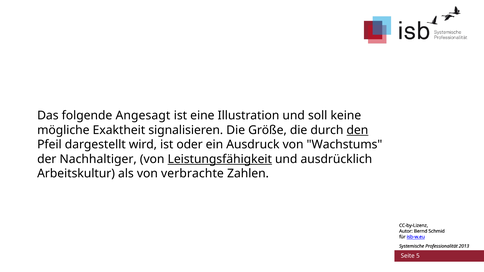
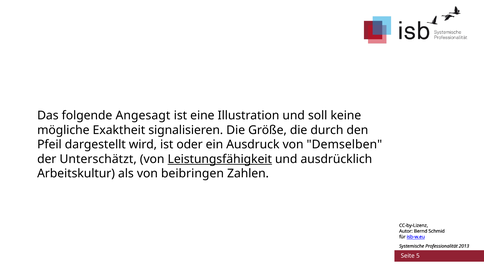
den underline: present -> none (357, 130)
Wachstums: Wachstums -> Demselben (344, 145)
Nachhaltiger: Nachhaltiger -> Unterschätzt (98, 159)
verbrachte: verbrachte -> beibringen (192, 174)
